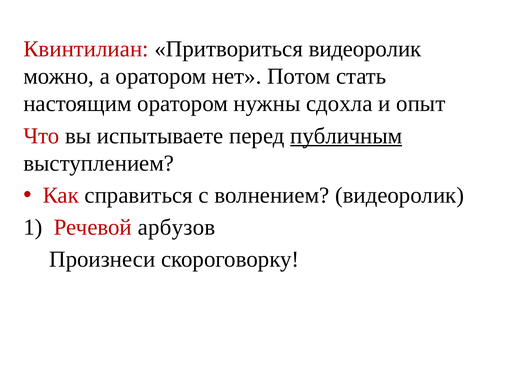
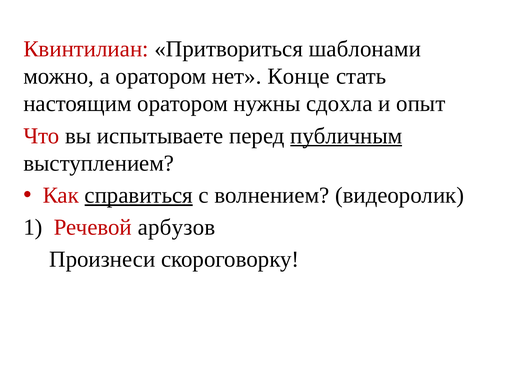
Притвориться видеоролик: видеоролик -> шаблонами (365, 49)
Потом: Потом -> Конце (299, 76)
справиться underline: none -> present (139, 195)
